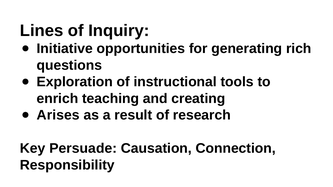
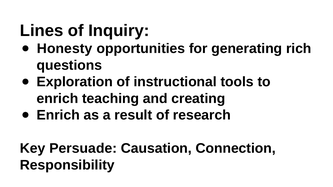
Initiative: Initiative -> Honesty (65, 49)
Arises: Arises -> Enrich (58, 115)
